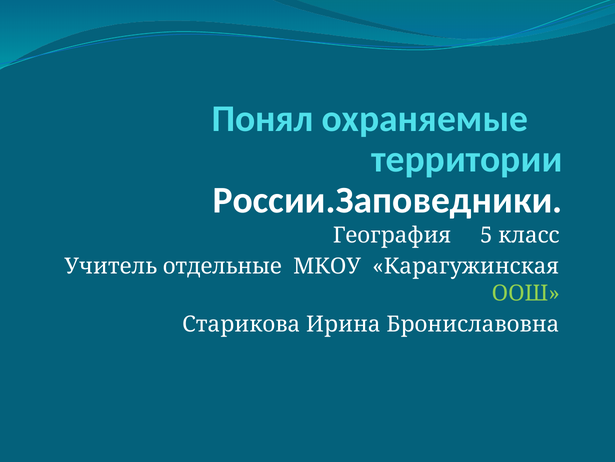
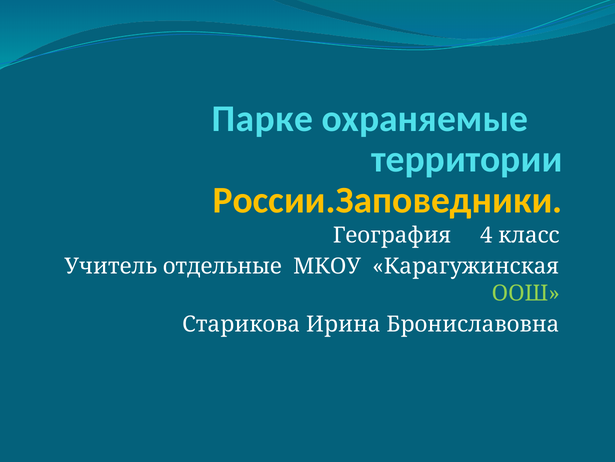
Понял: Понял -> Парке (262, 119)
России.Заповедники colour: white -> yellow (388, 200)
5: 5 -> 4 (486, 235)
